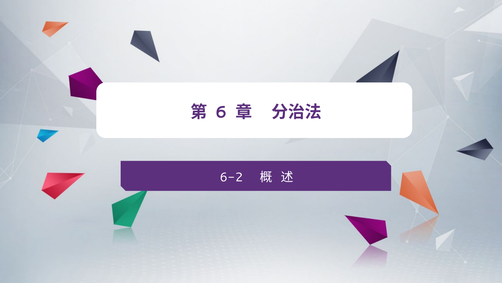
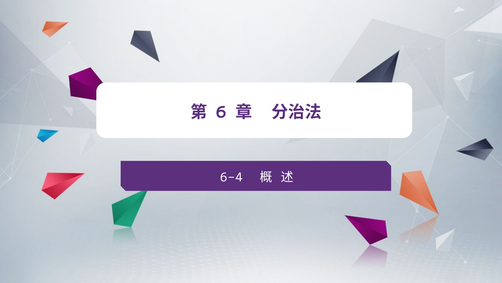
6-2: 6-2 -> 6-4 (231, 177)
